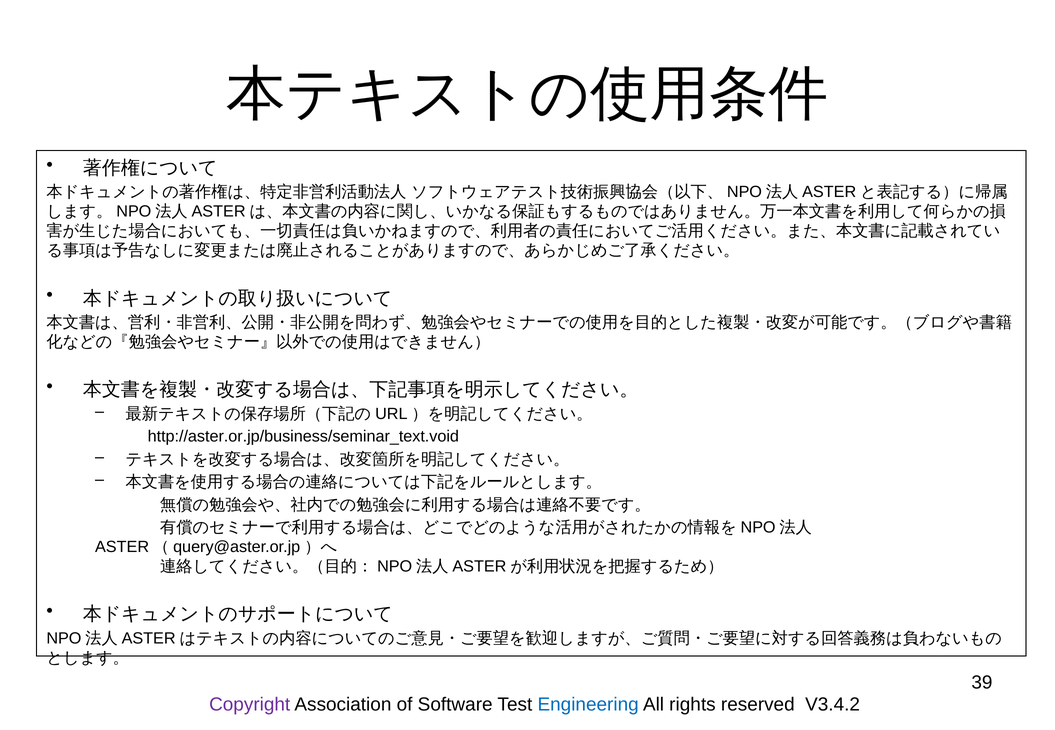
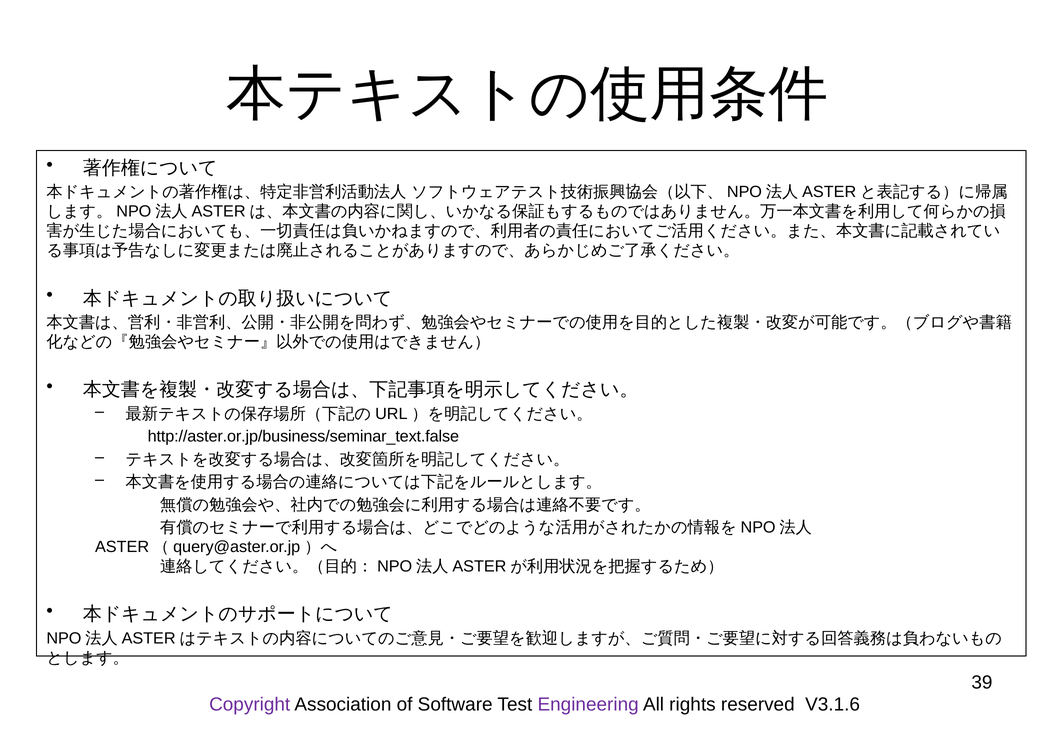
http://aster.or.jp/business/seminar_text.void: http://aster.or.jp/business/seminar_text.void -> http://aster.or.jp/business/seminar_text.false (303, 437)
Engineering colour: blue -> purple (588, 705)
V3.4.2: V3.4.2 -> V3.1.6 (833, 705)
